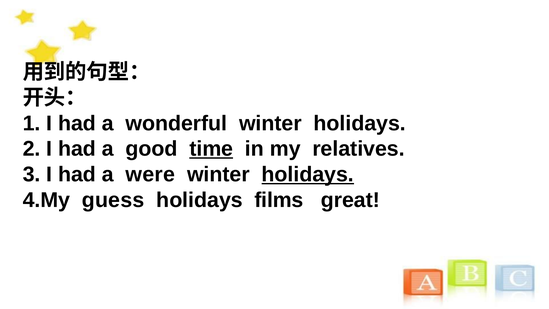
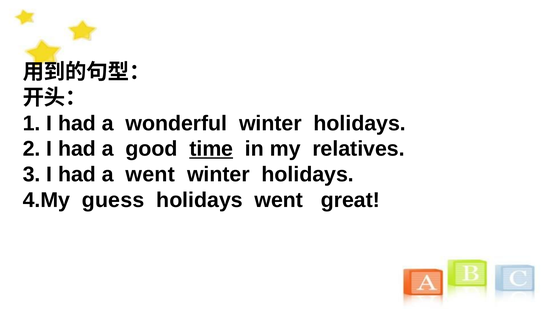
a were: were -> went (150, 174)
holidays underline: present -> none (308, 174)
holidays films: films -> went (279, 200)
